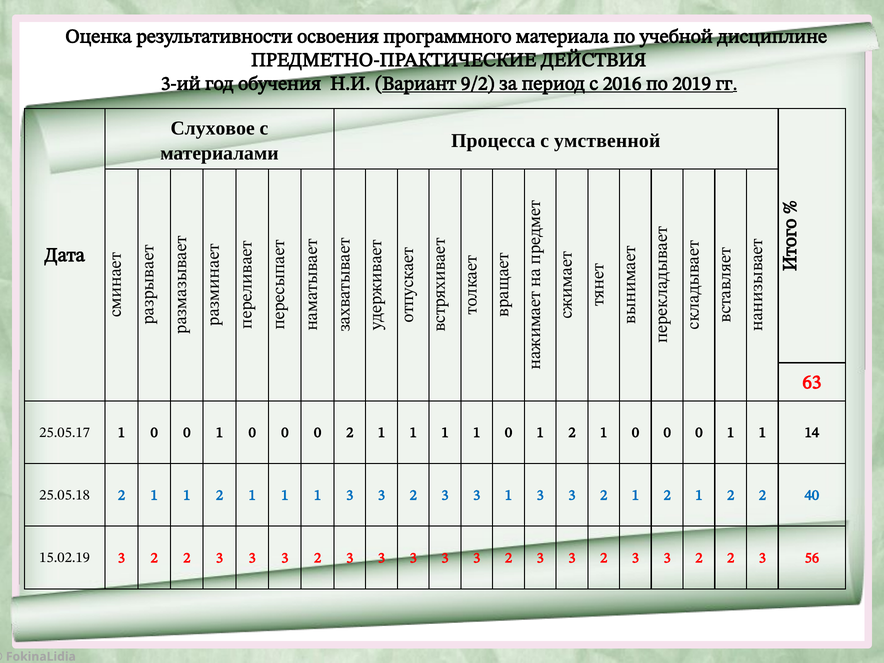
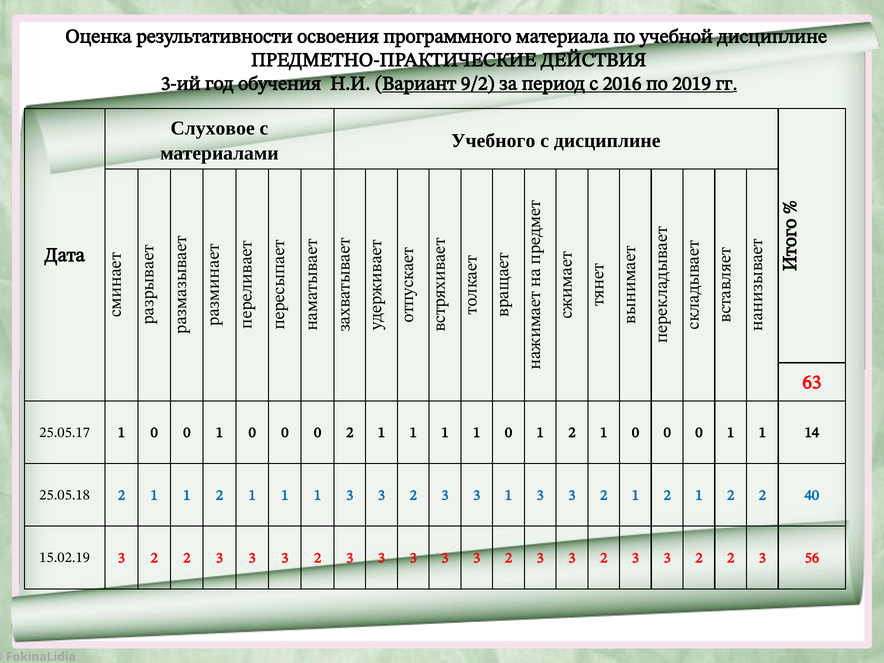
Процесса: Процесса -> Учебного (493, 141)
с умственной: умственной -> дисциплине (607, 141)
